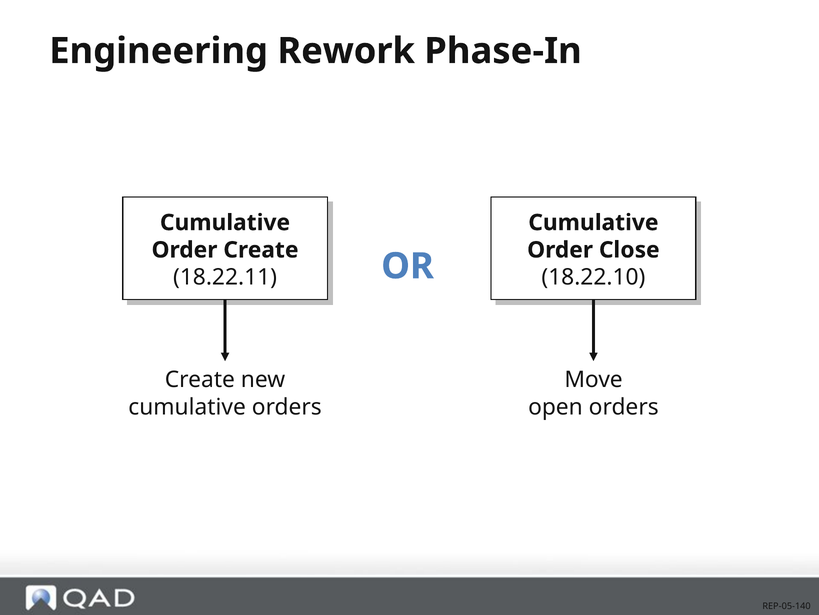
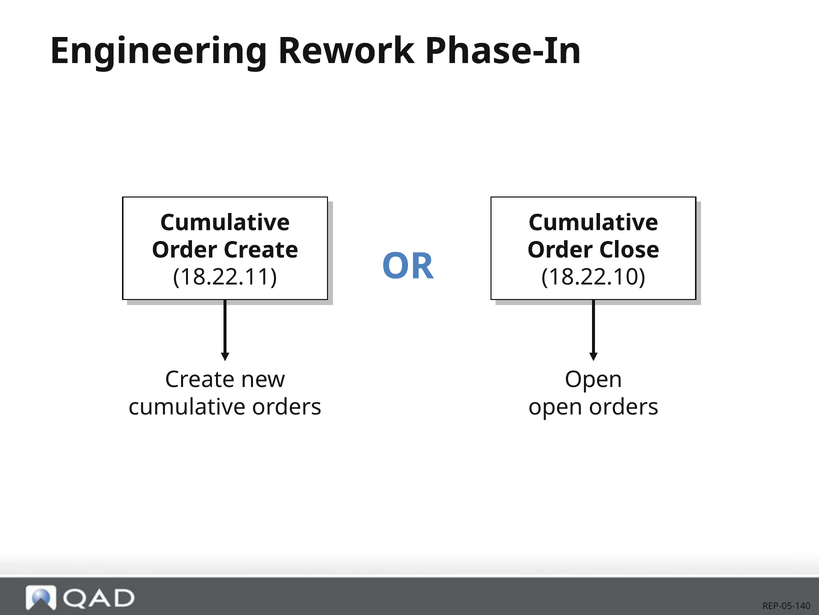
Move: Move -> Open (594, 379)
